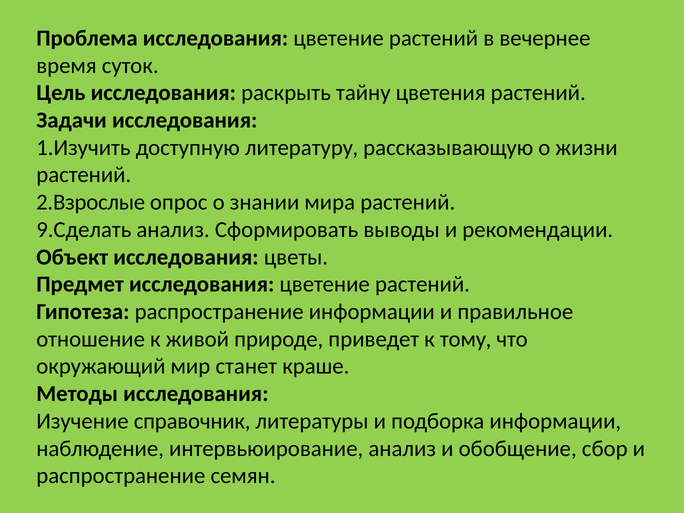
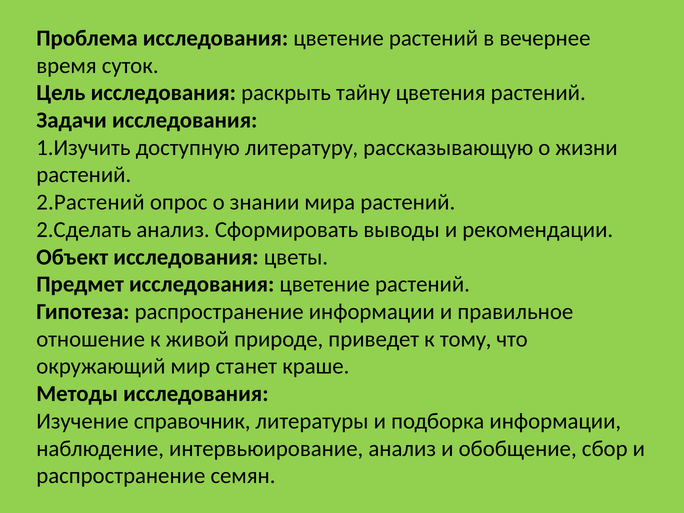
2.Взрослые: 2.Взрослые -> 2.Растений (90, 202)
9.Сделать: 9.Сделать -> 2.Сделать (84, 230)
